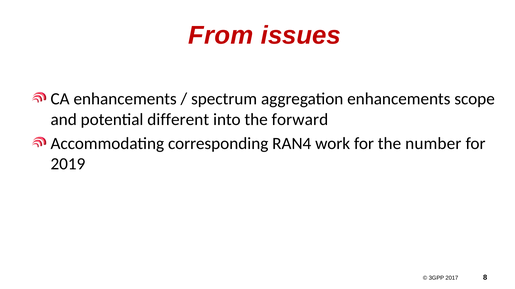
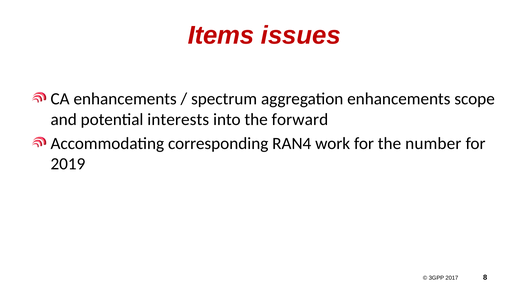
From: From -> Items (221, 36)
different: different -> interests (178, 120)
